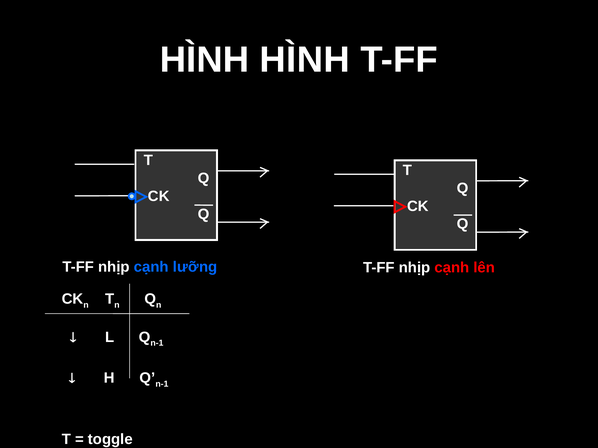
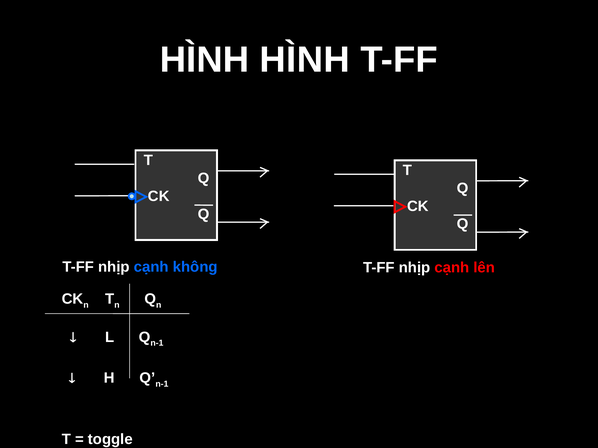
lưỡng: lưỡng -> không (195, 267)
